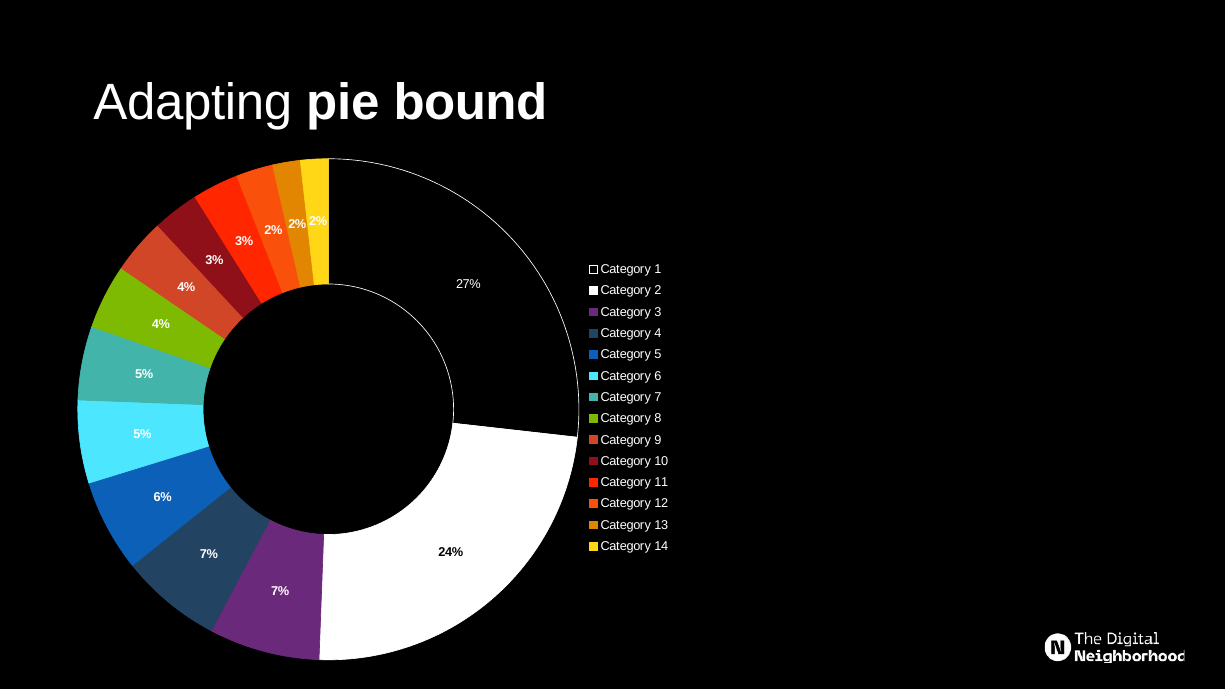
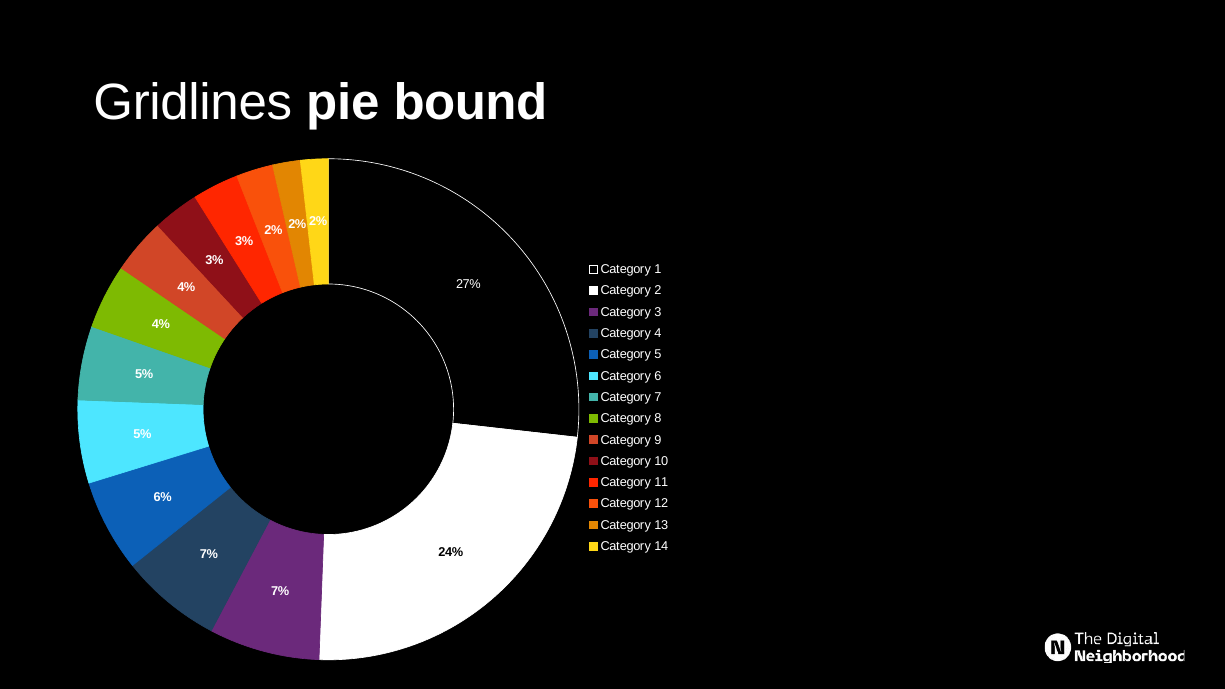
Adapting: Adapting -> Gridlines (193, 103)
